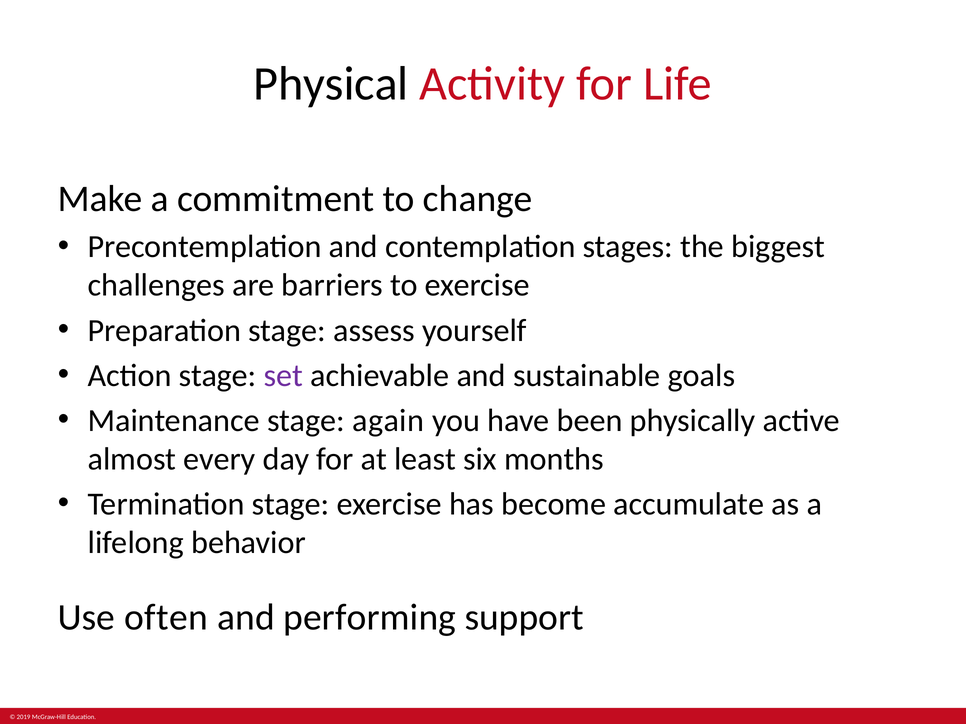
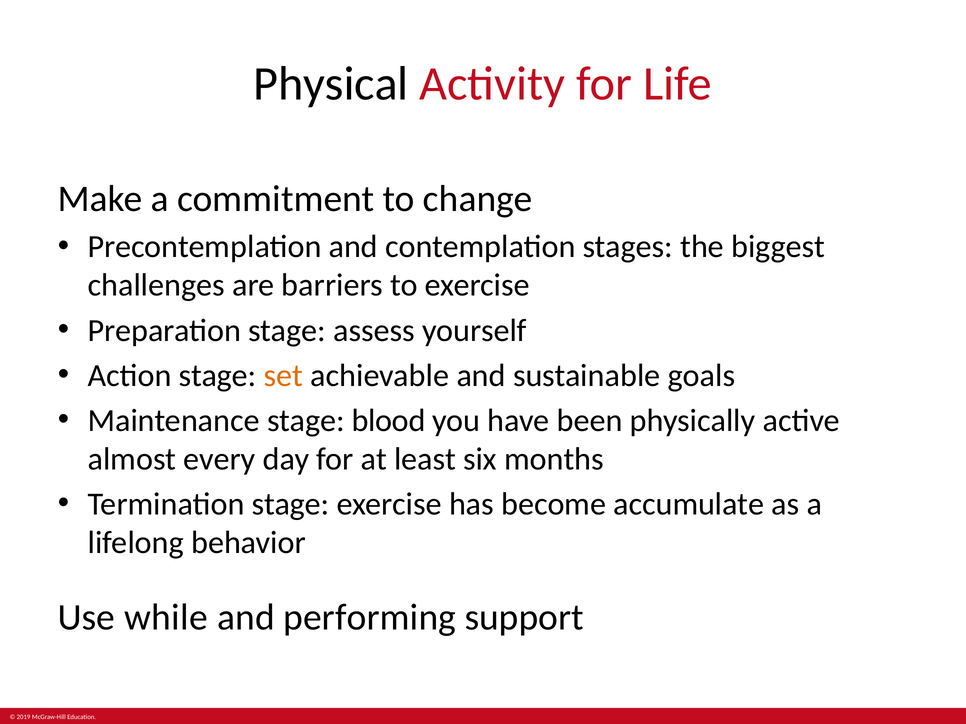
set colour: purple -> orange (283, 376)
again: again -> blood (389, 421)
often: often -> while (166, 618)
